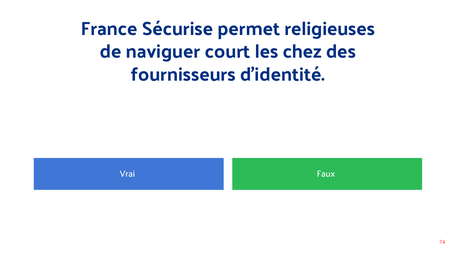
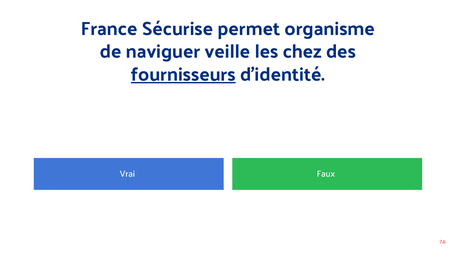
religieuses: religieuses -> organisme (330, 29)
court: court -> veille (228, 51)
fournisseurs underline: none -> present (183, 74)
